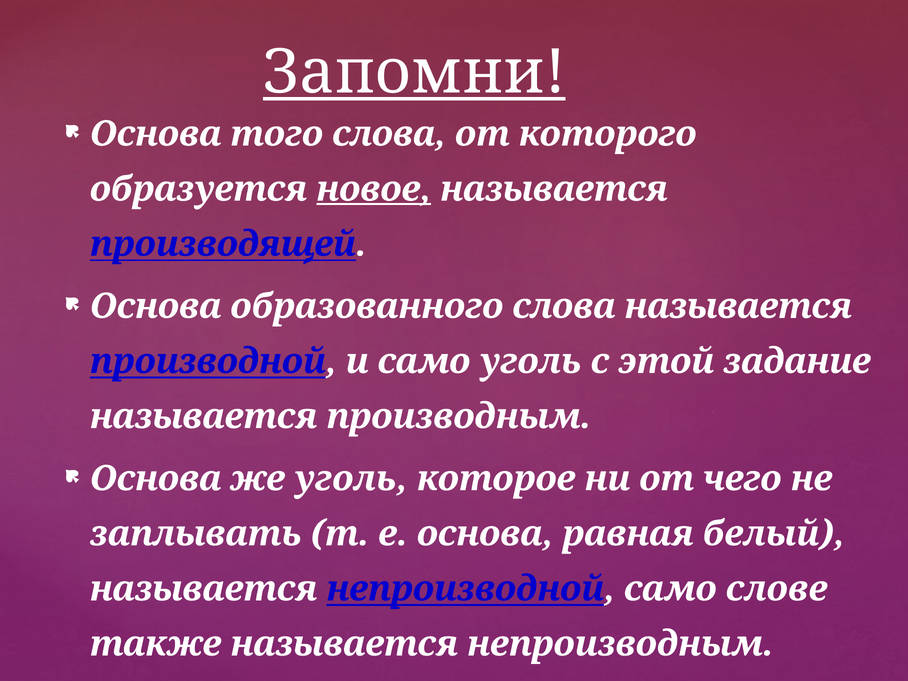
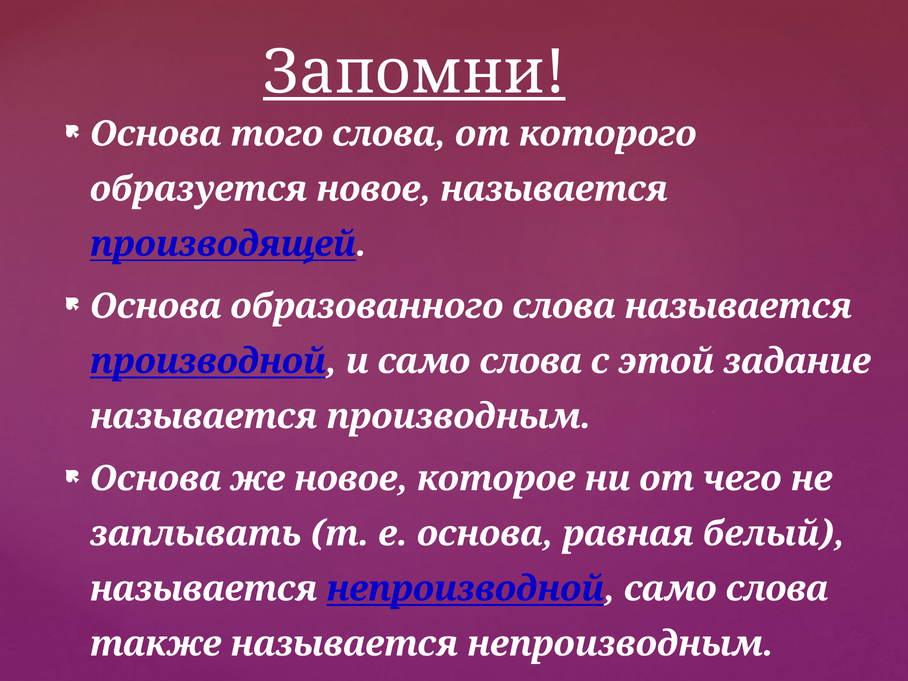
новое underline: present -> none (374, 189)
и само уголь: уголь -> слова (531, 361)
же уголь: уголь -> новое (351, 479)
непроизводной само слове: слове -> слова (777, 589)
